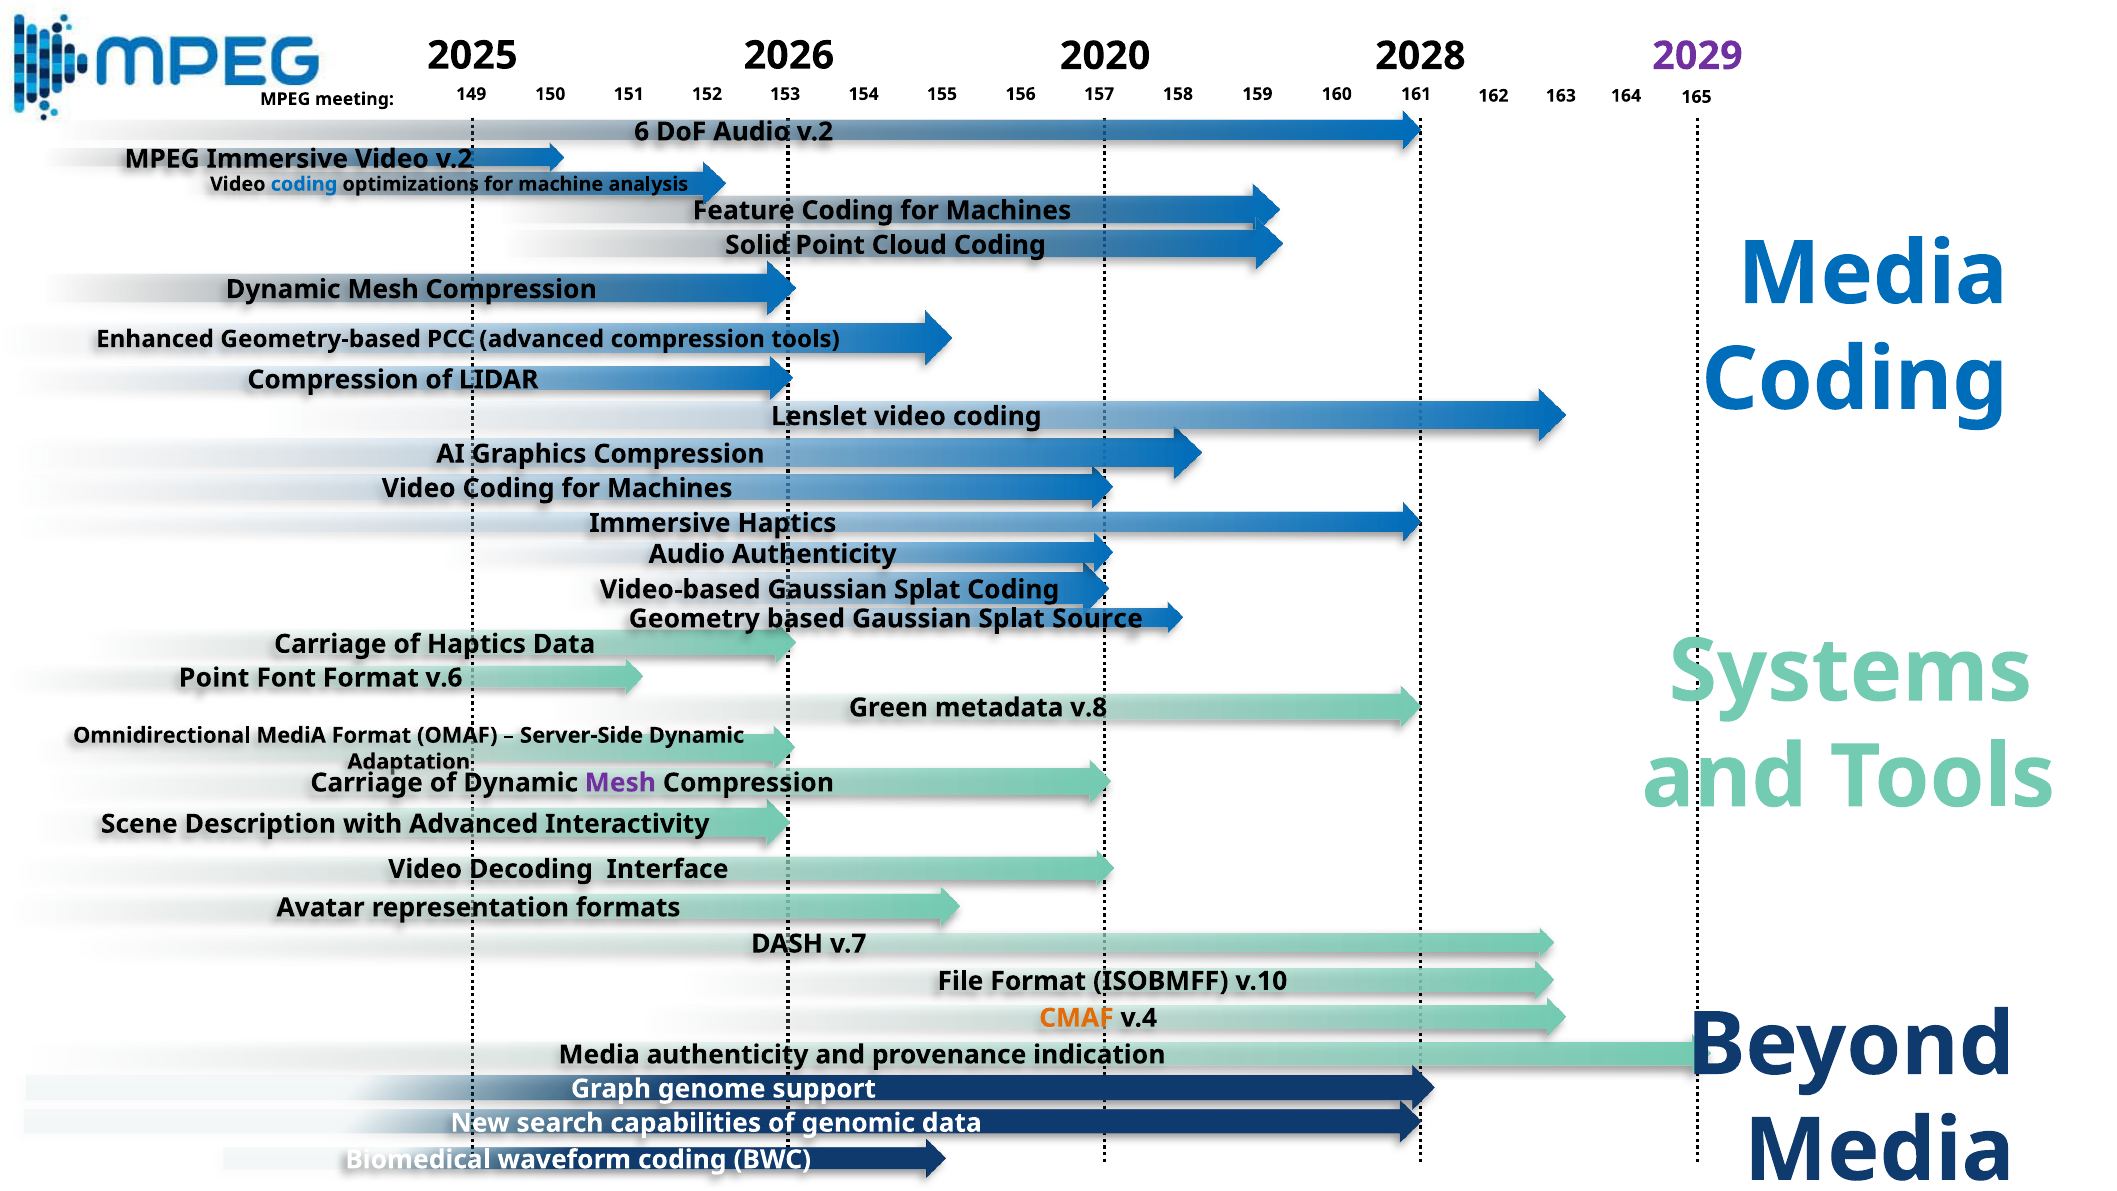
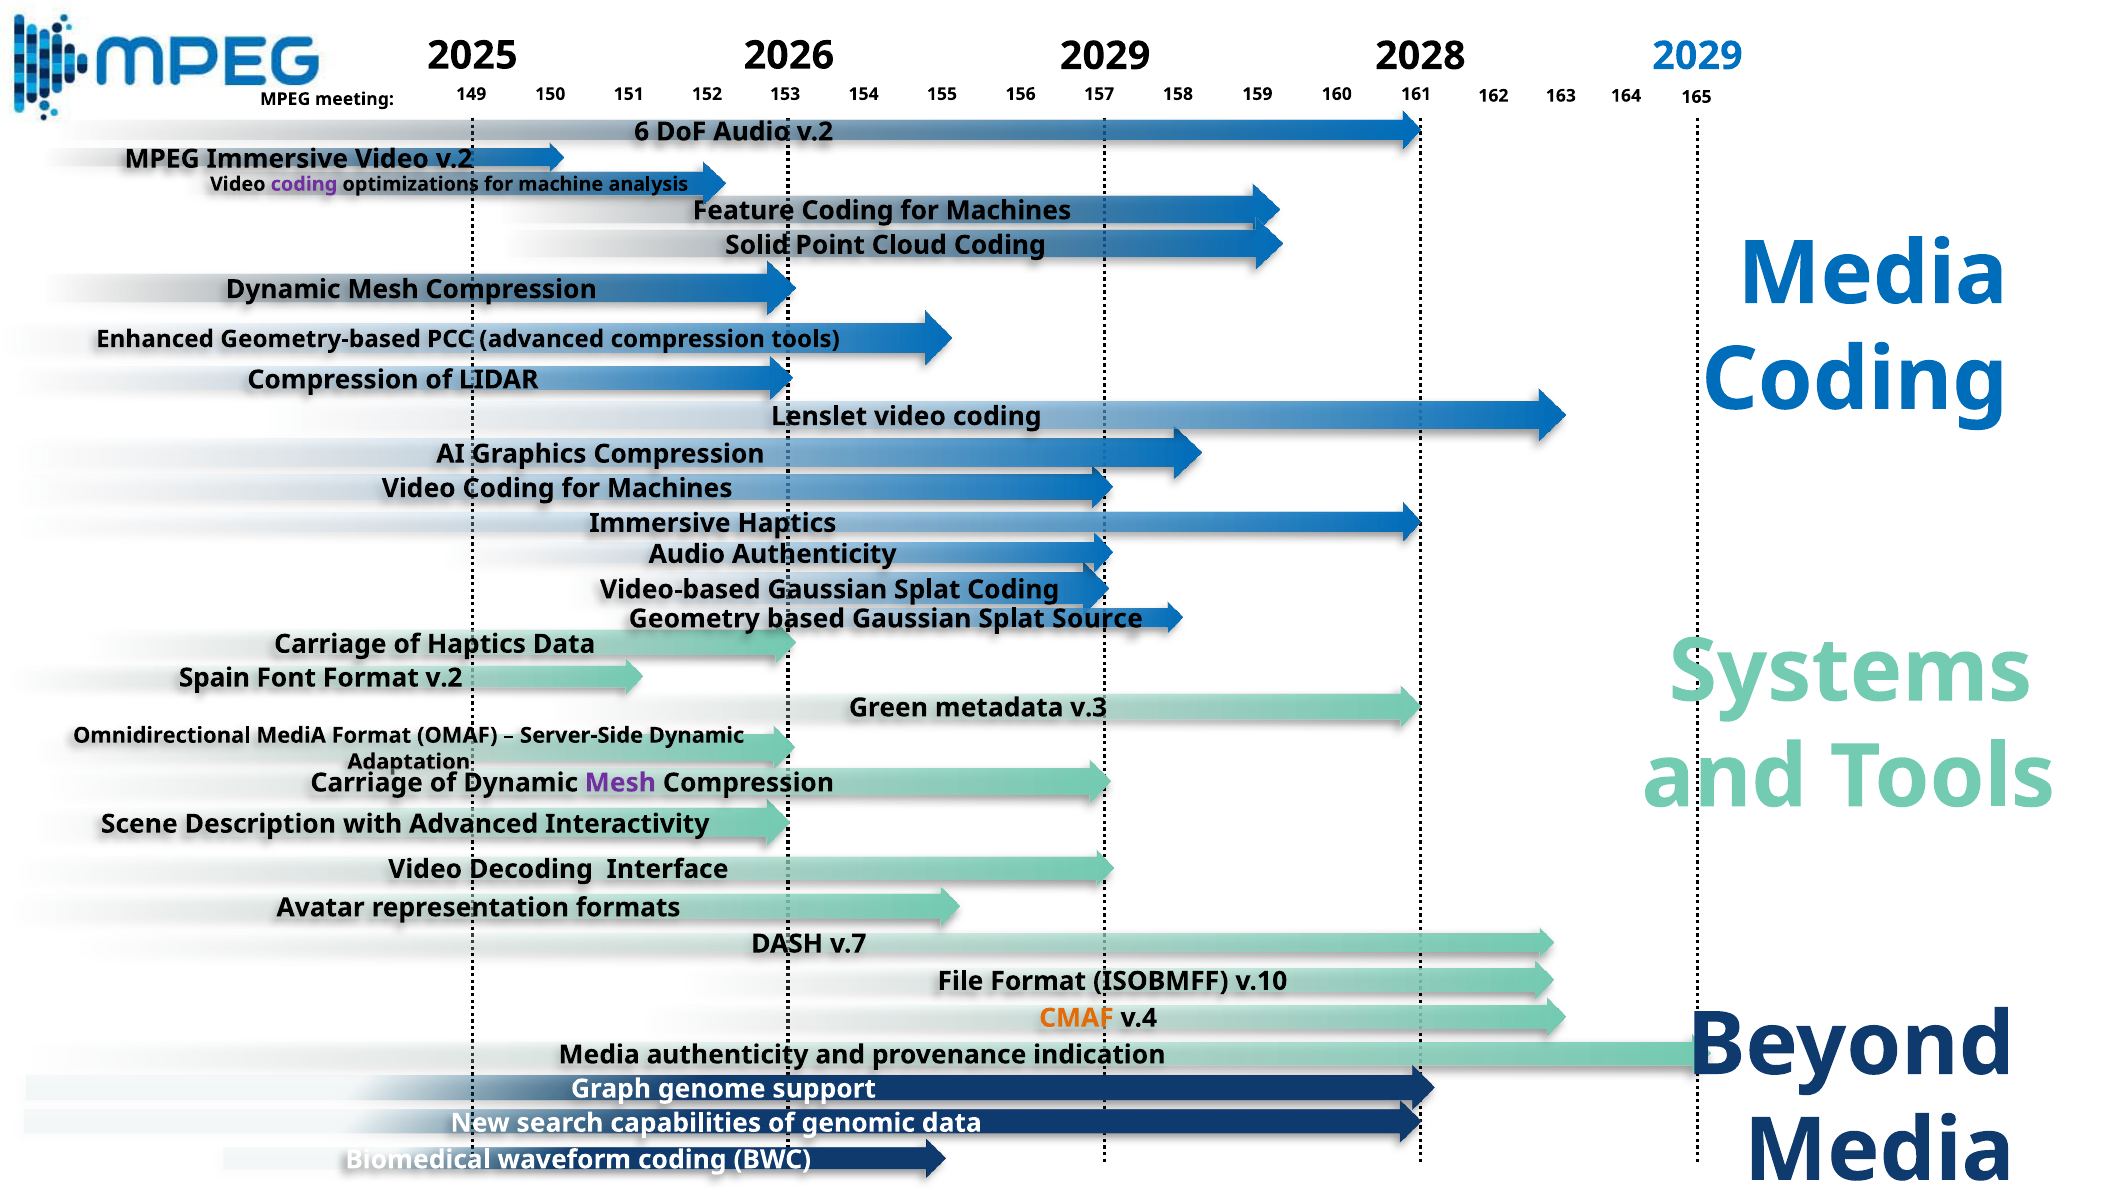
2026 2020: 2020 -> 2029 (1105, 56)
2029 colour: purple -> blue (1697, 56)
coding colour: blue -> purple (304, 184)
Point: Point -> Spain (214, 678)
Format v.6: v.6 -> v.2 (444, 678)
v.8: v.8 -> v.3 (1089, 708)
